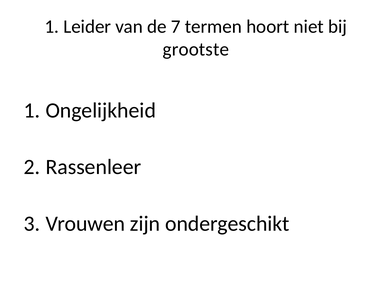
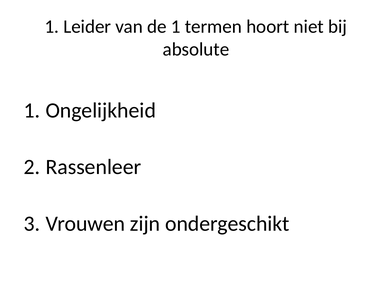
de 7: 7 -> 1 (176, 26)
grootste: grootste -> absolute (196, 49)
